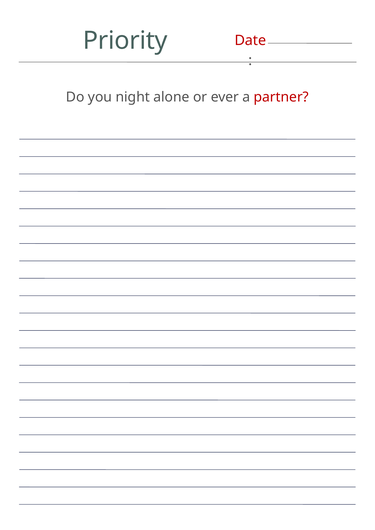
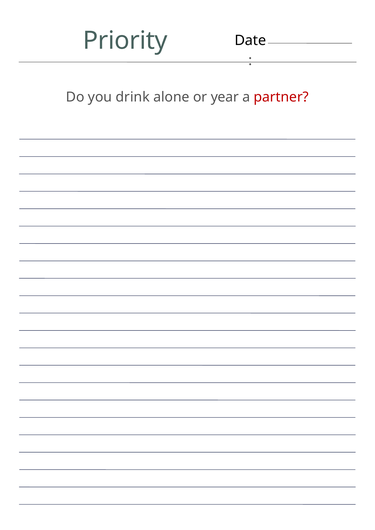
Date colour: red -> black (250, 40)
night: night -> drink (133, 97)
ever: ever -> year (225, 97)
